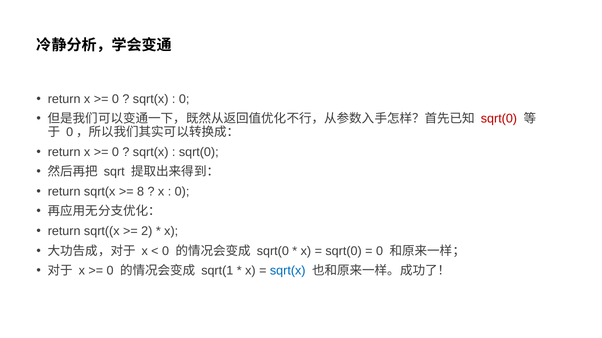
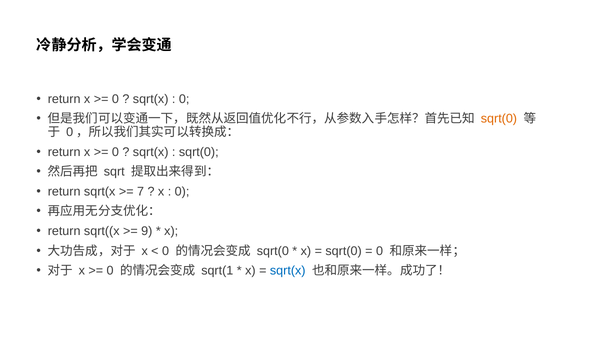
sqrt(0 colour: red -> orange (499, 119)
8: 8 -> 7 (141, 192)
2: 2 -> 9 (147, 232)
